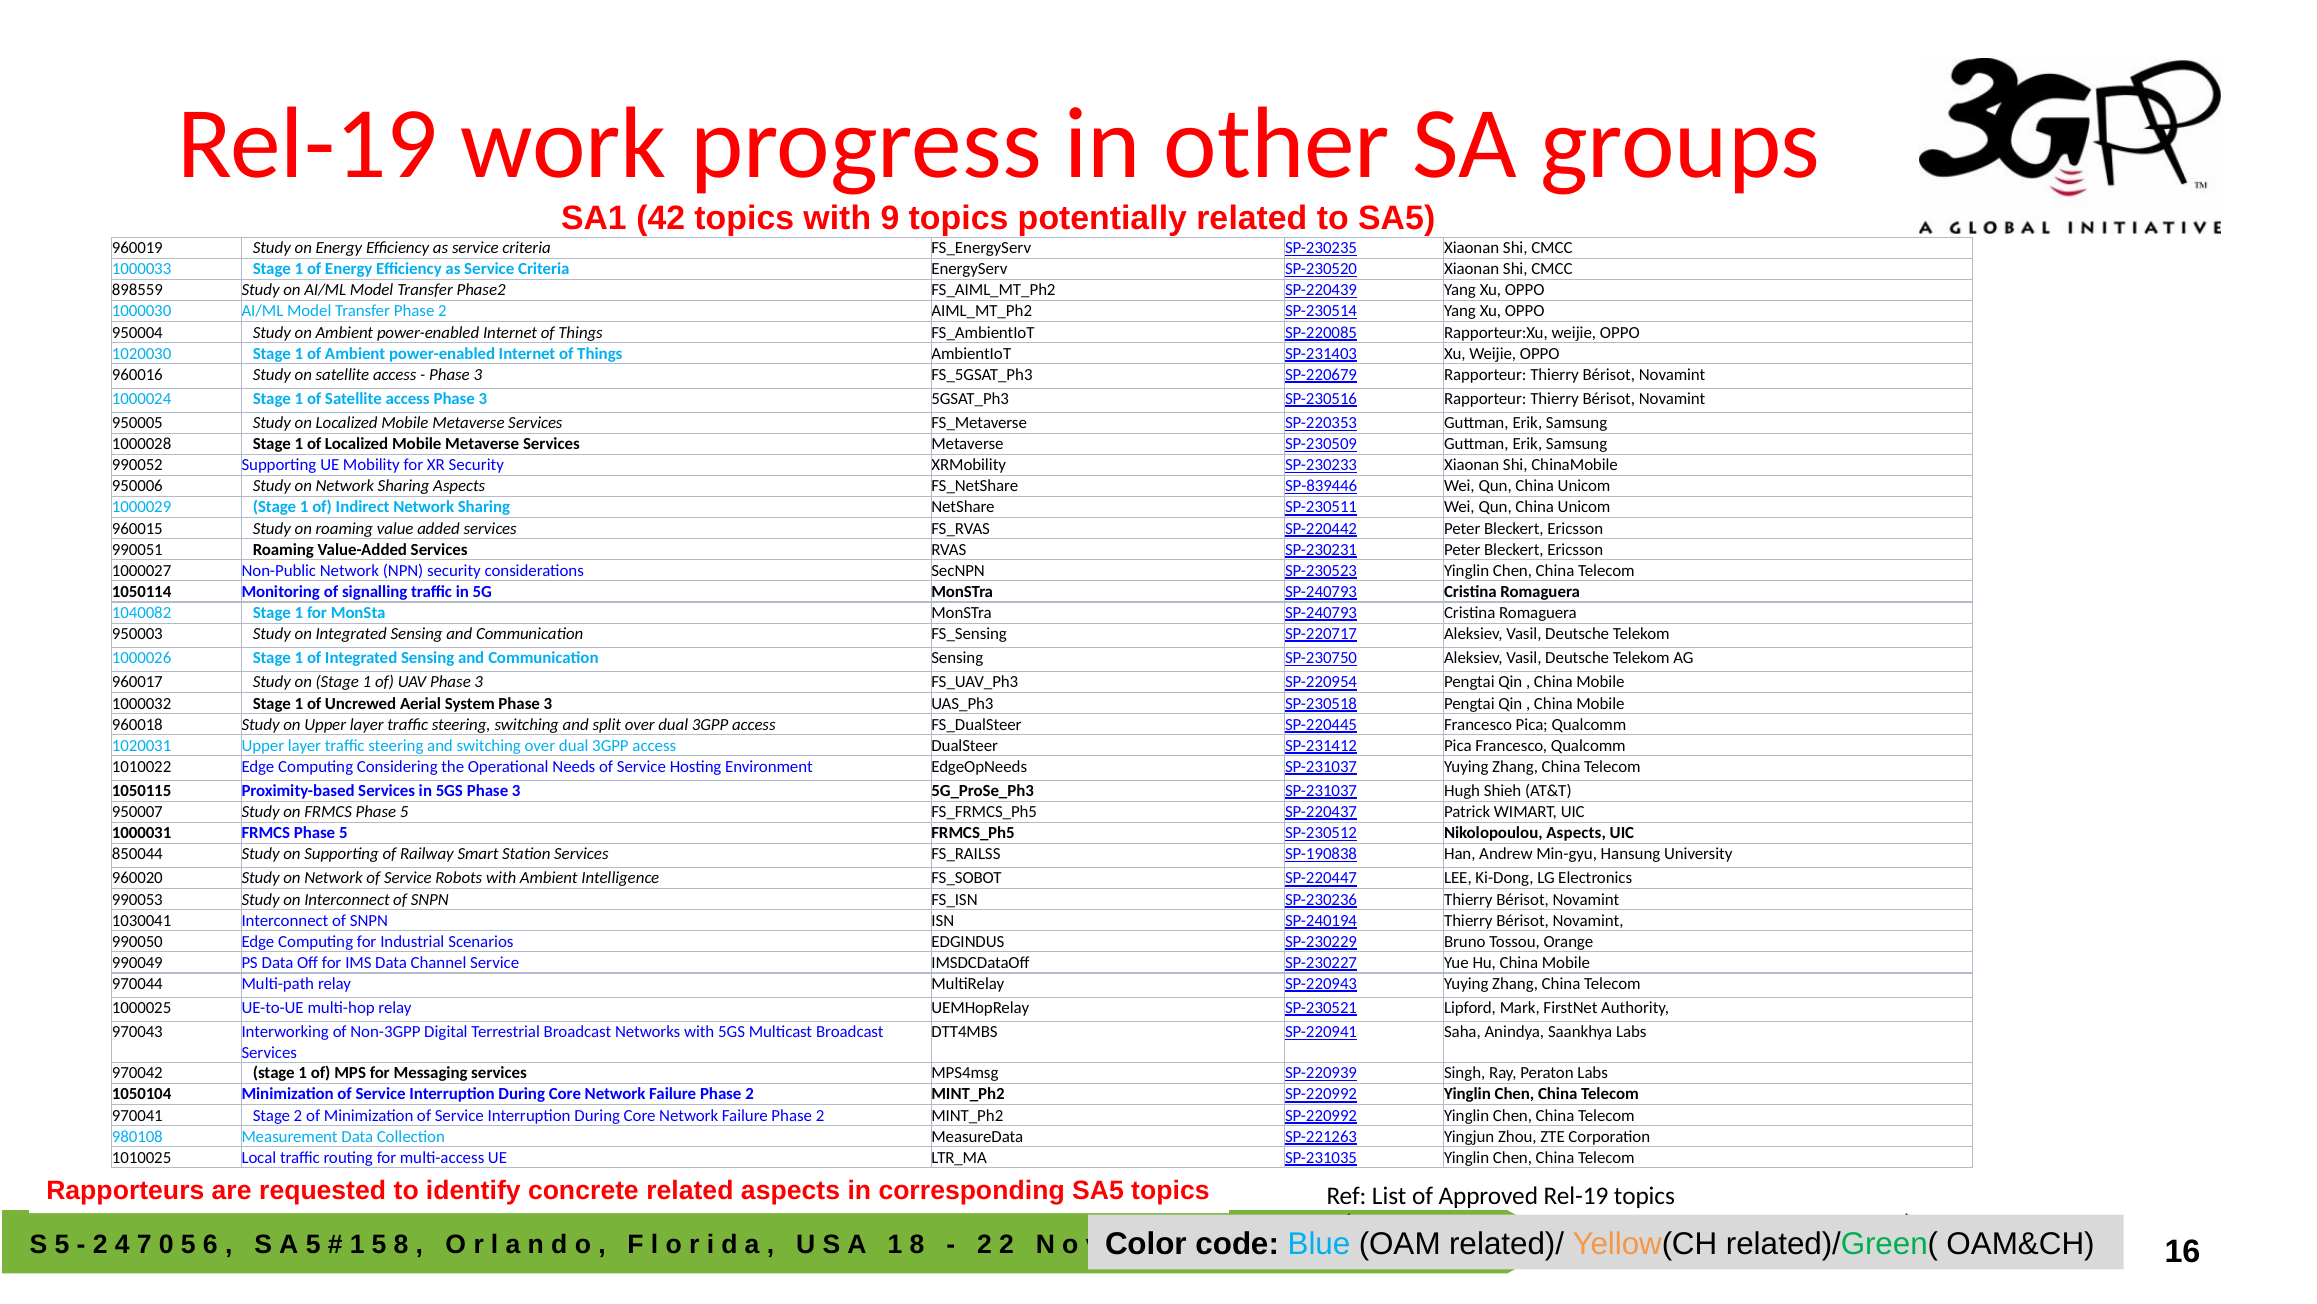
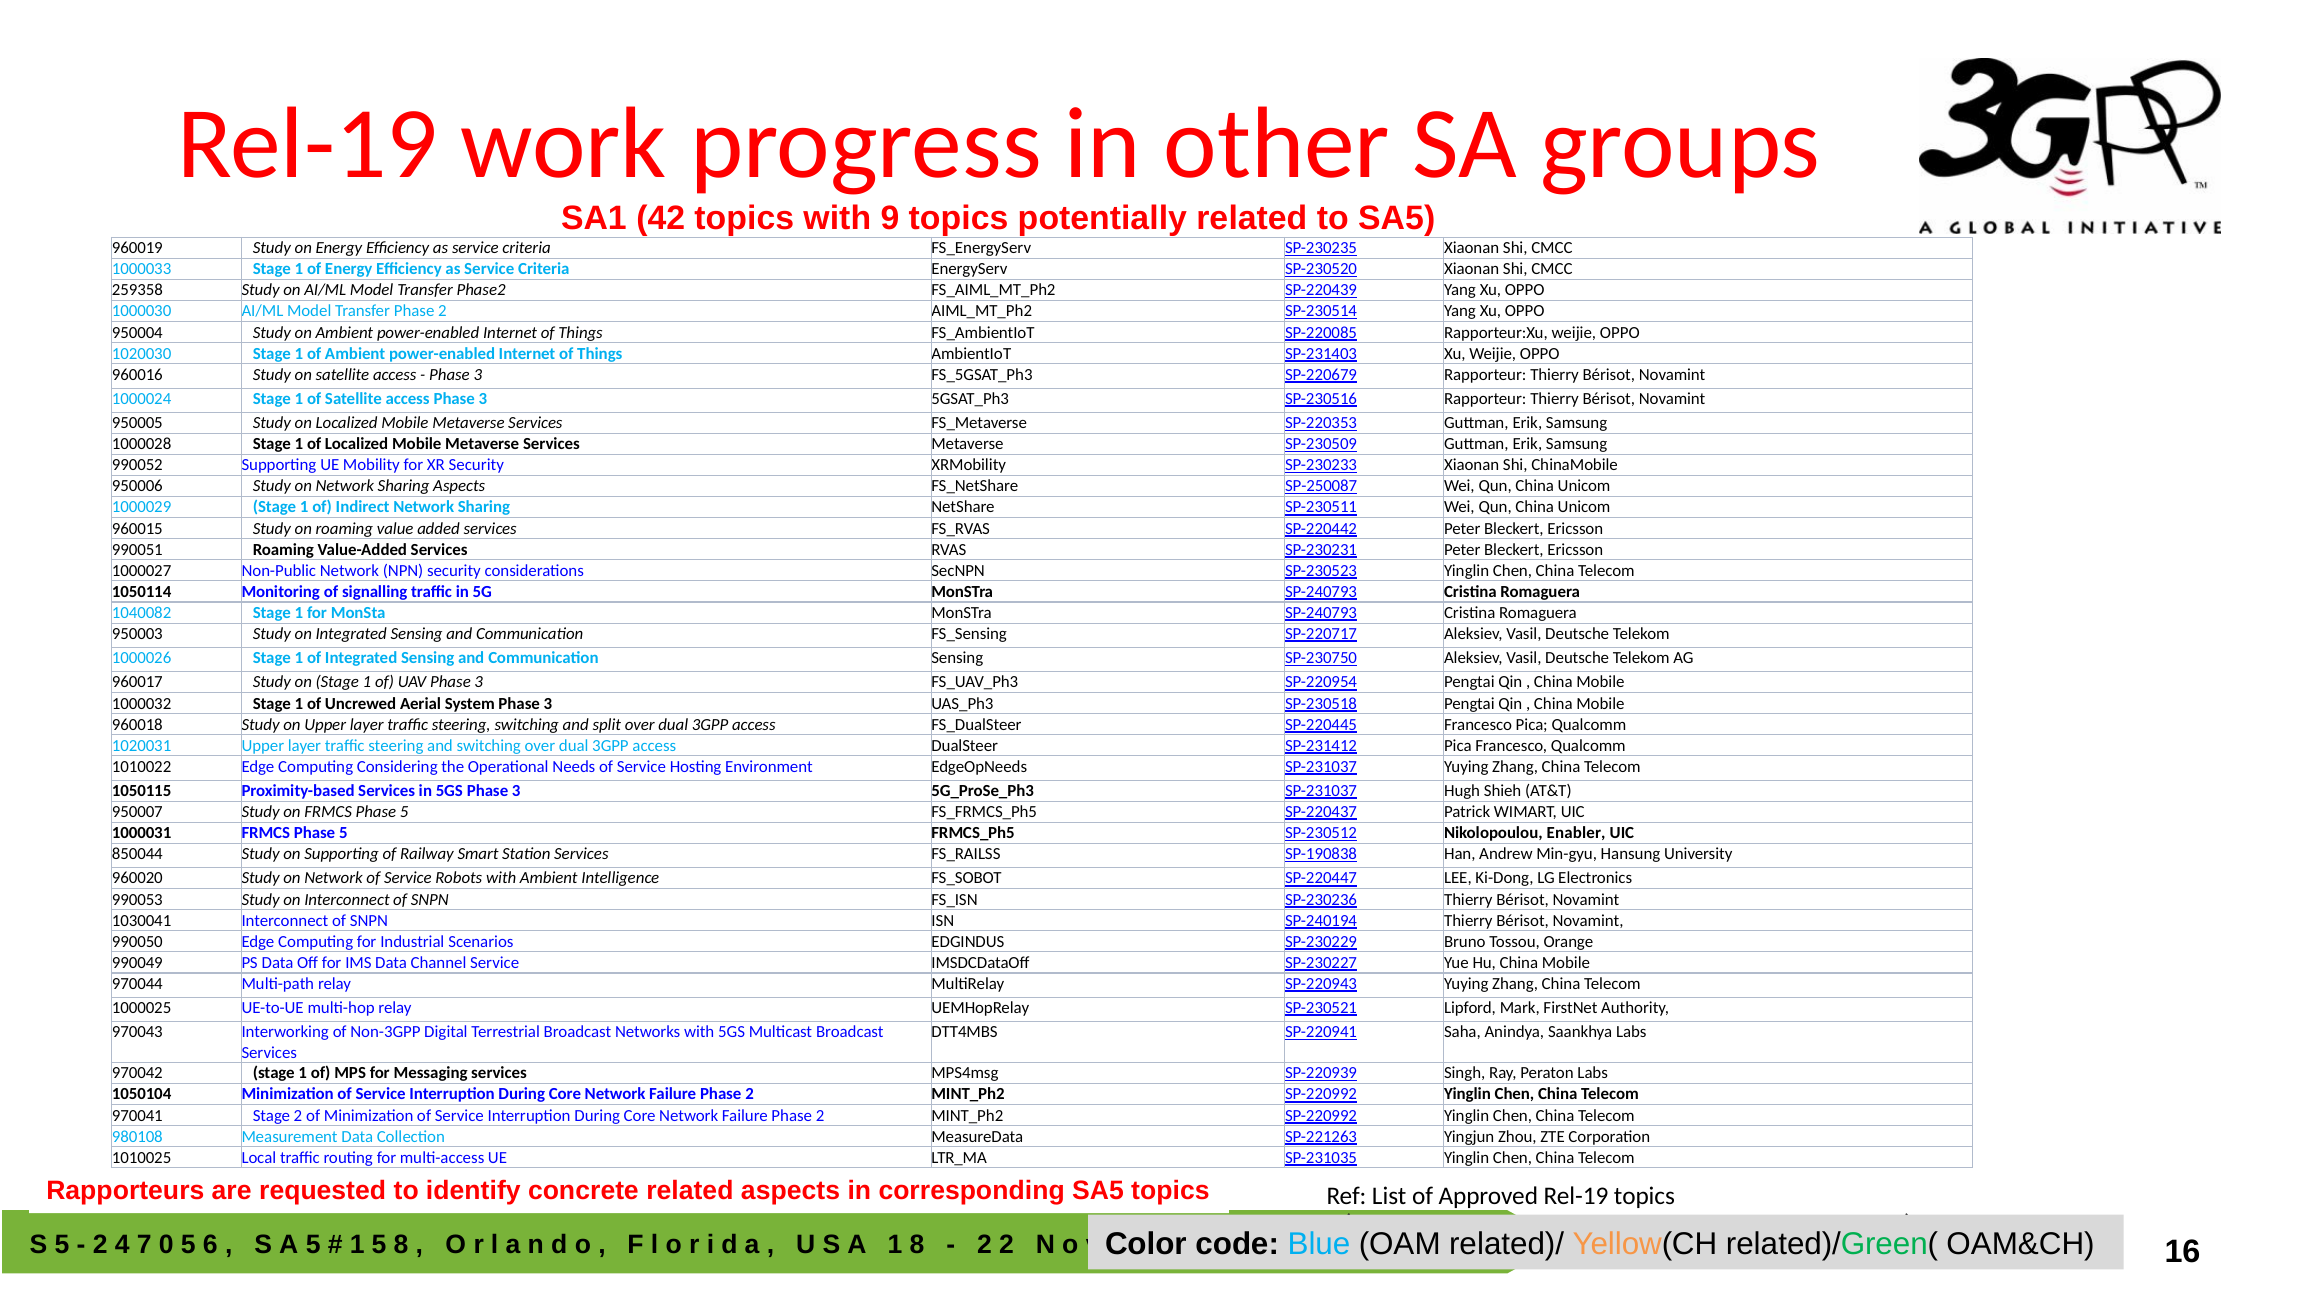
898559: 898559 -> 259358 (137, 290)
SP-839446: SP-839446 -> SP-250087 (1321, 486)
Nikolopoulou Aspects: Aspects -> Enabler (1576, 833)
